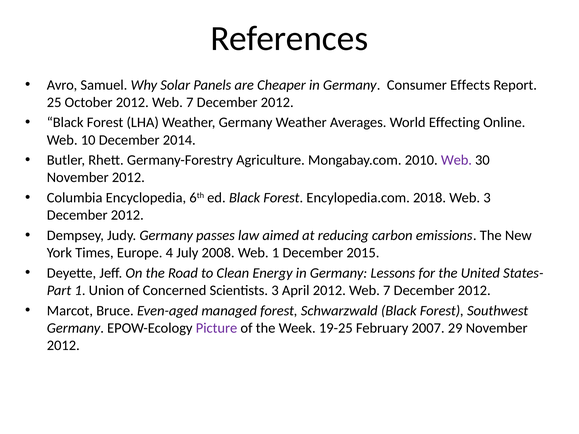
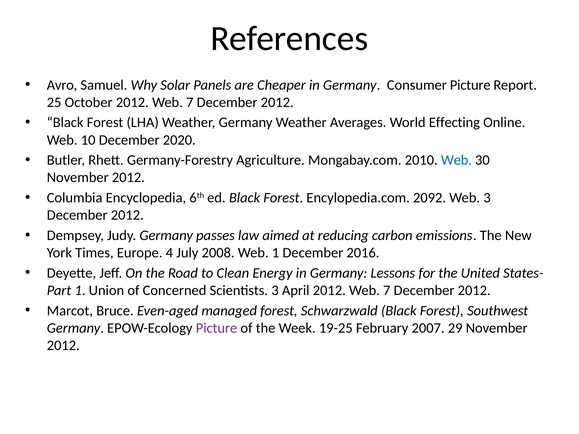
Consumer Effects: Effects -> Picture (470, 85)
2014: 2014 -> 2020 (179, 140)
Web colour: purple -> blue (456, 160)
2018: 2018 -> 2092 (430, 198)
2015: 2015 -> 2016 (363, 253)
